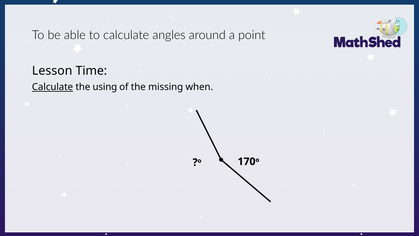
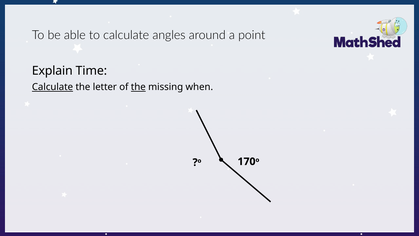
Lesson: Lesson -> Explain (52, 71)
using: using -> letter (105, 87)
the underline: none -> present (138, 87)
